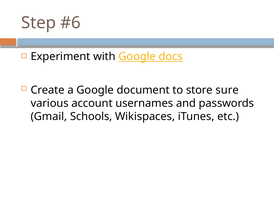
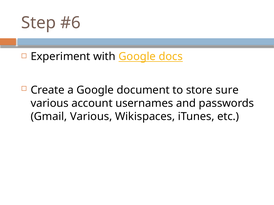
Gmail Schools: Schools -> Various (91, 117)
